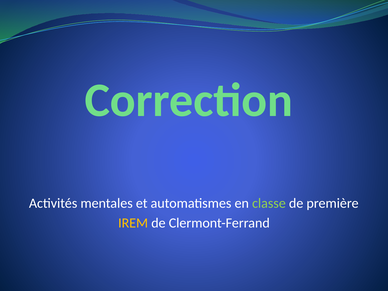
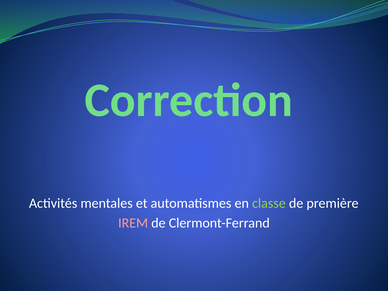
IREM colour: yellow -> pink (133, 223)
